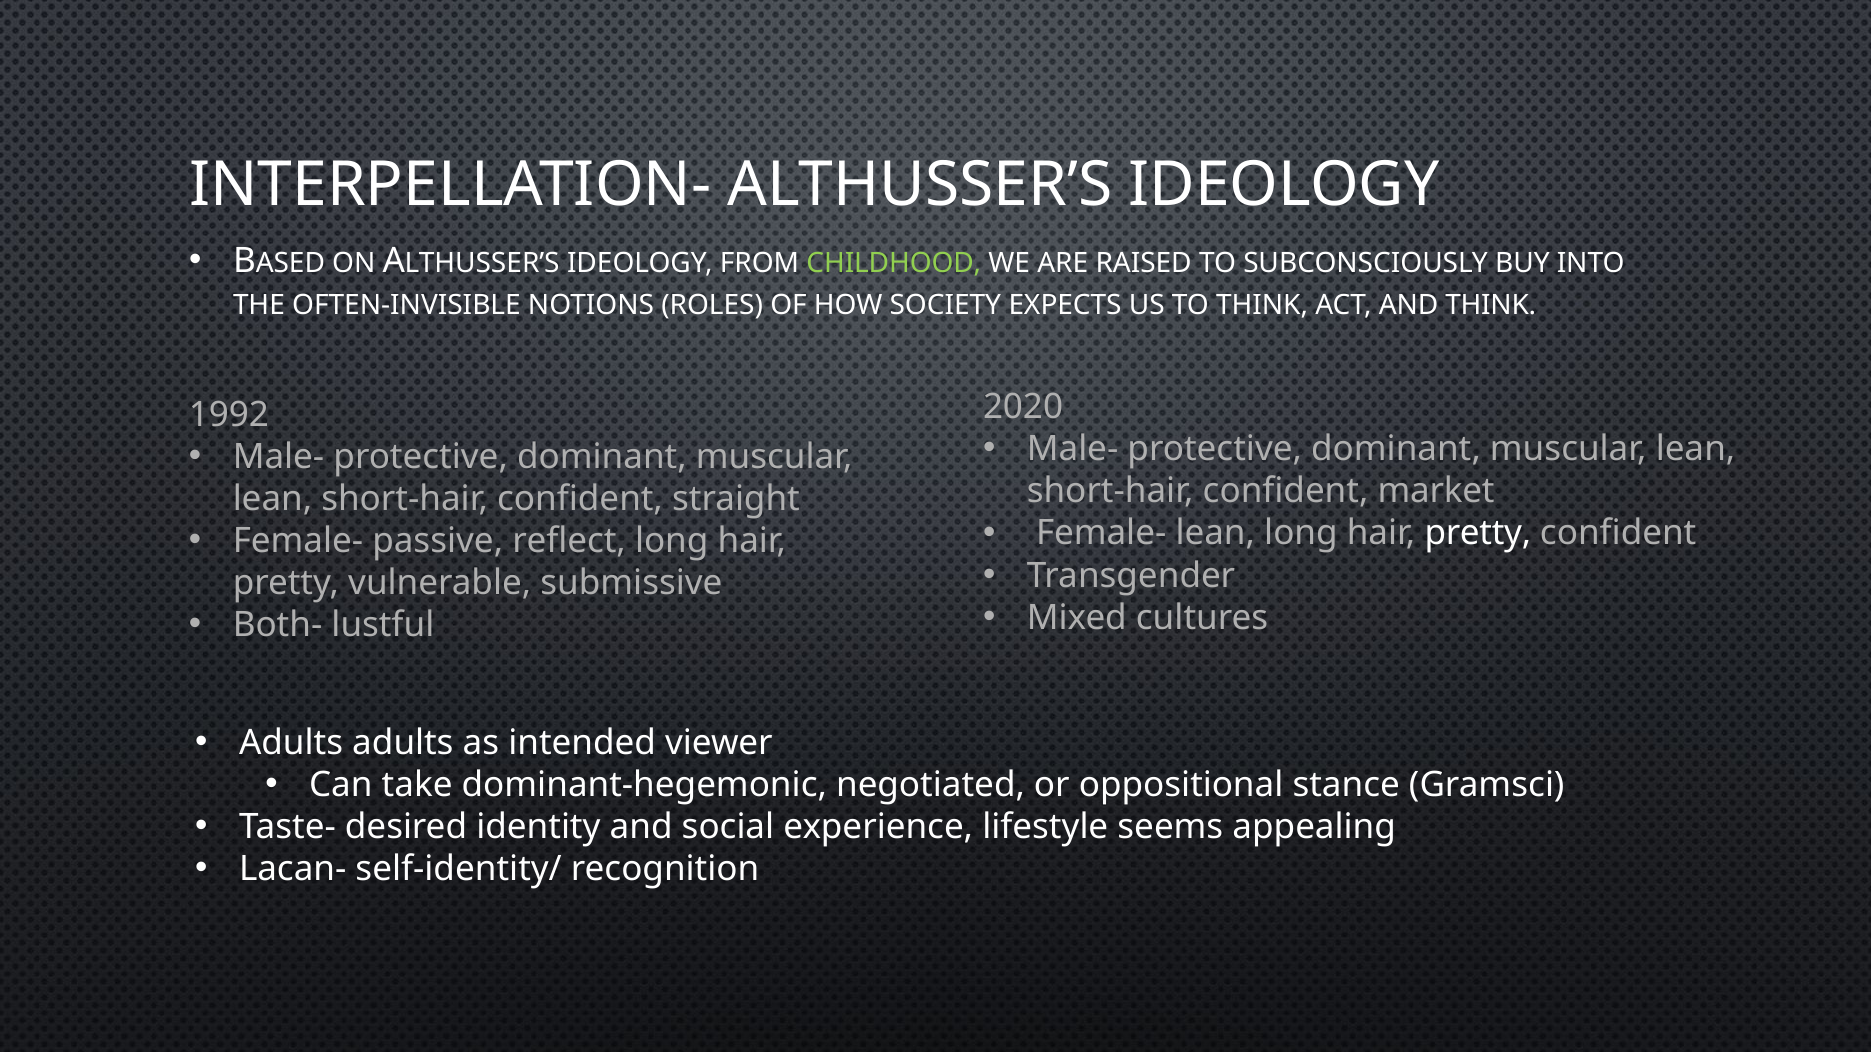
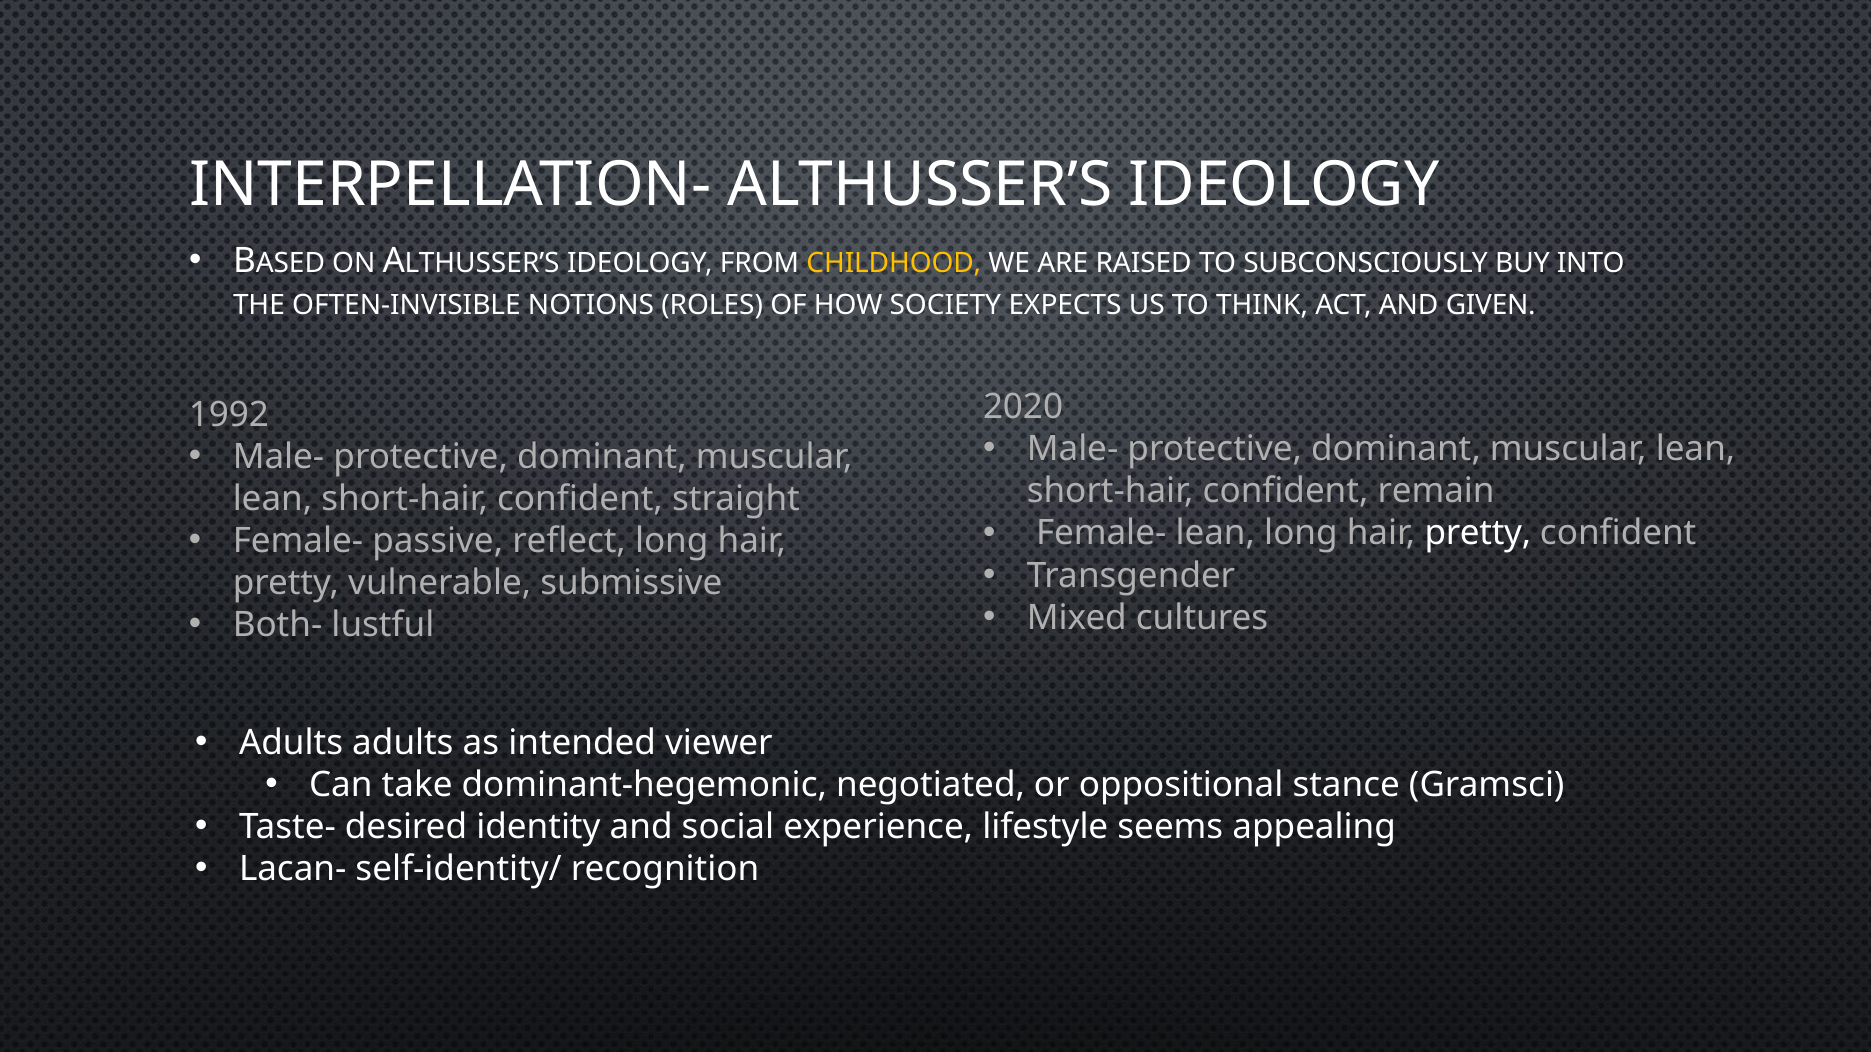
CHILDHOOD colour: light green -> yellow (894, 263)
AND THINK: THINK -> GIVEN (1491, 305)
market: market -> remain (1436, 492)
